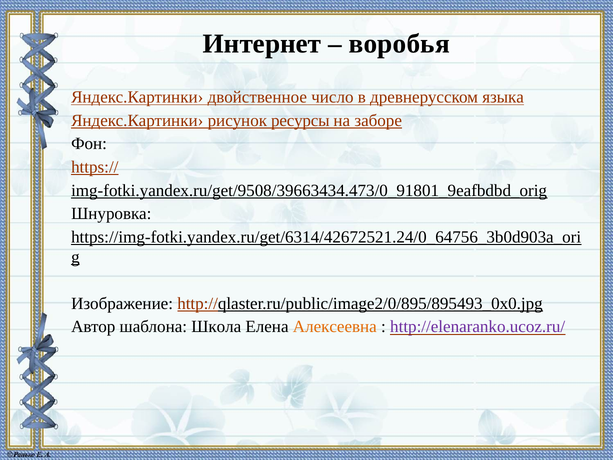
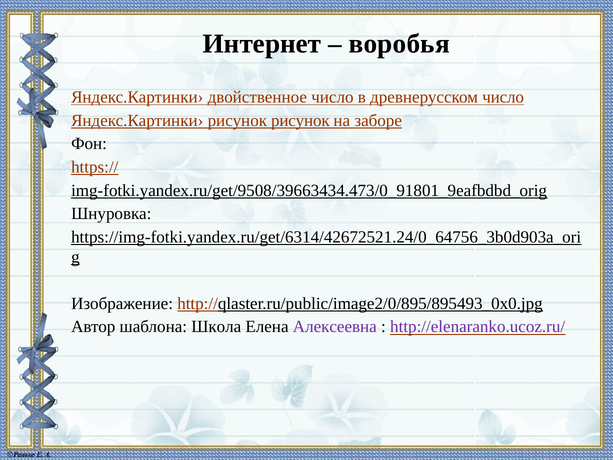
древнерусском языка: языка -> число (503, 97)
рисунок ресурсы: ресурсы -> рисунок (300, 120)
Алексеевна colour: orange -> purple (335, 327)
